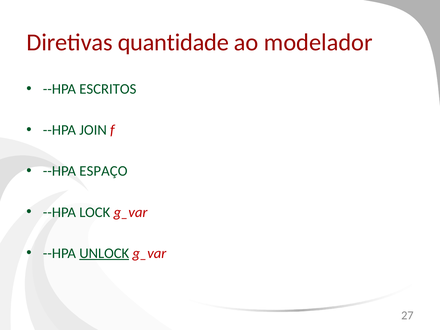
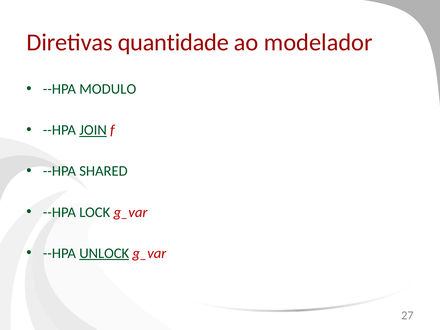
ESCRITOS: ESCRITOS -> MODULO (108, 89)
JOIN underline: none -> present (93, 130)
ESPAÇO: ESPAÇO -> SHARED (103, 171)
